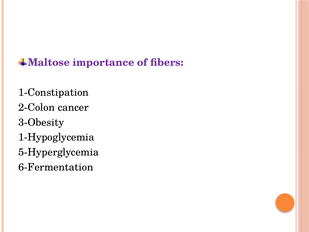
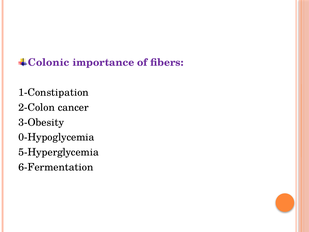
Maltose: Maltose -> Colonic (49, 62)
1-Hypoglycemia: 1-Hypoglycemia -> 0-Hypoglycemia (56, 137)
